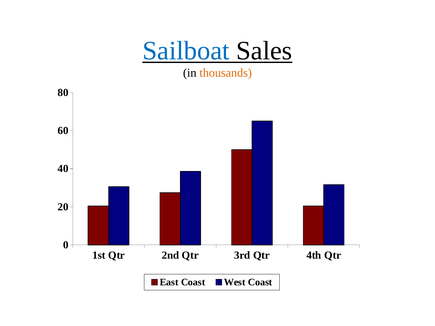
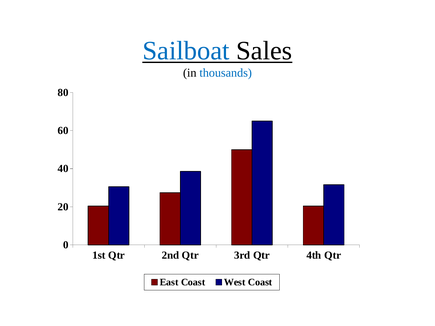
thousands colour: orange -> blue (226, 73)
